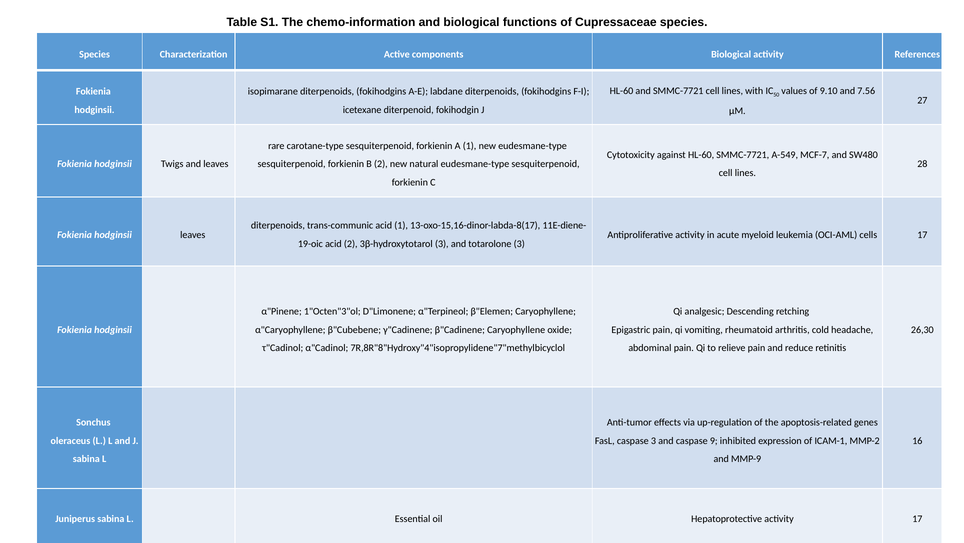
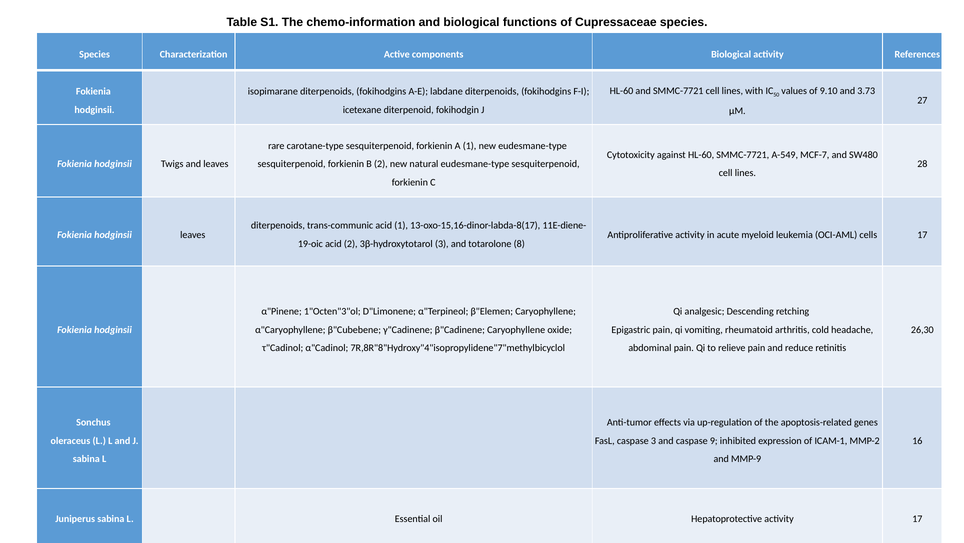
7.56: 7.56 -> 3.73 (866, 91)
totarolone 3: 3 -> 8 (519, 244)
